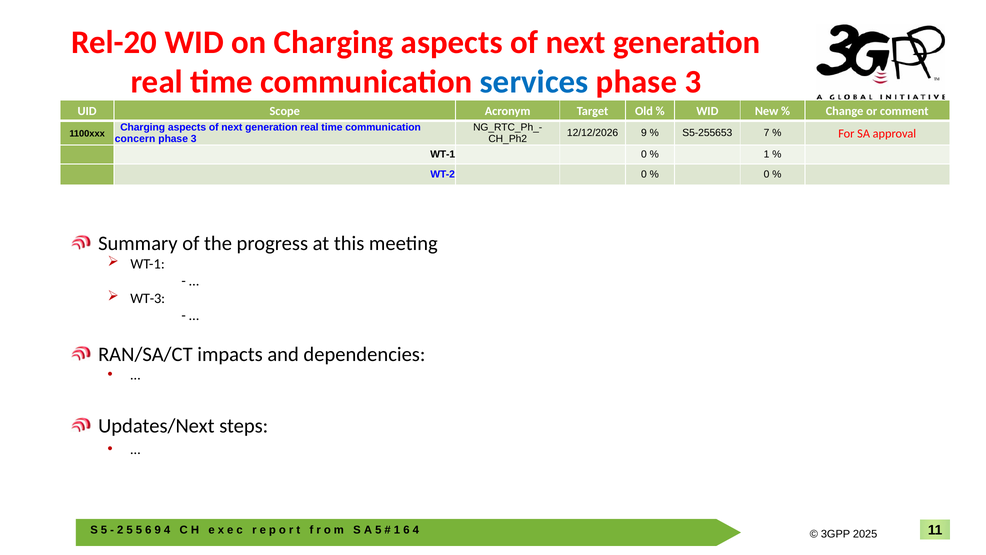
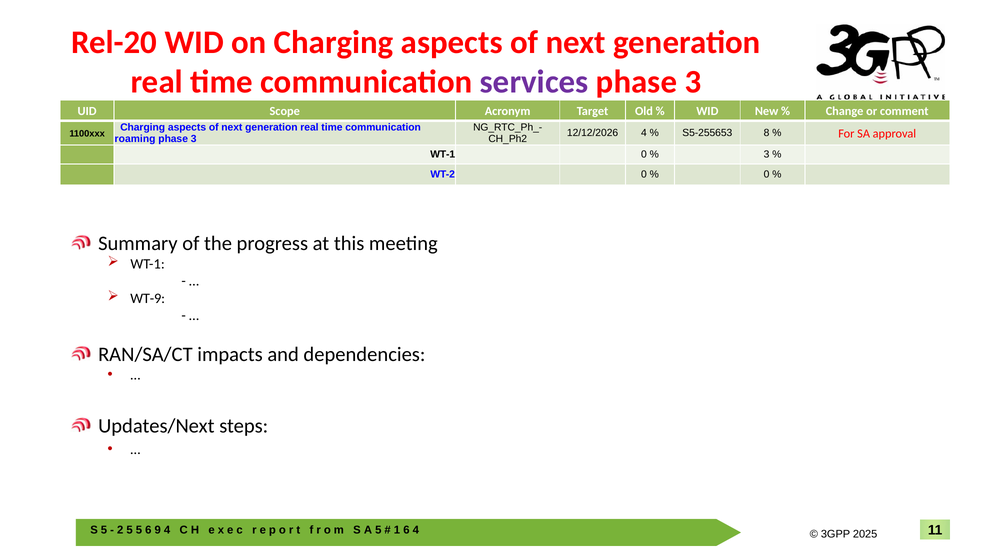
services colour: blue -> purple (534, 82)
12/12/2026 9: 9 -> 4 (644, 133)
7: 7 -> 8 (767, 133)
concern: concern -> roaming (135, 139)
1: 1 -> 3 (767, 154)
WT-3: WT-3 -> WT-9 (148, 298)
